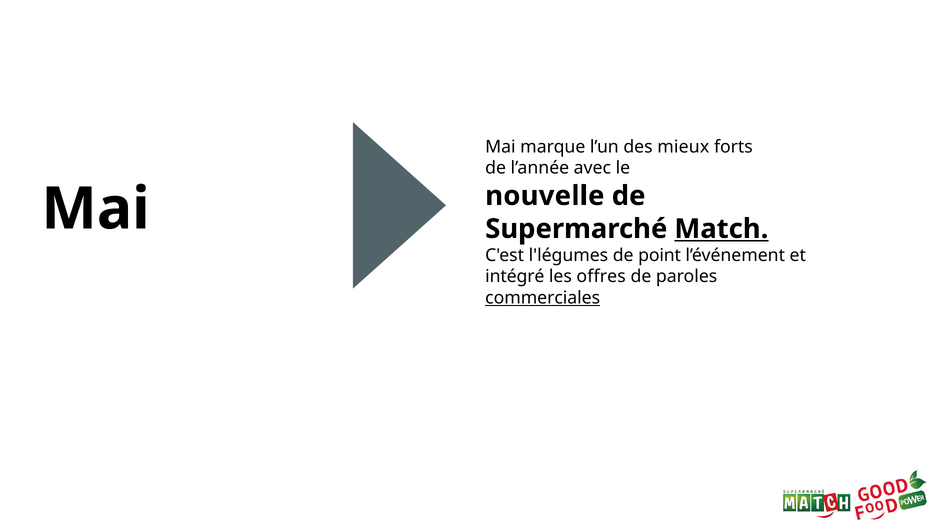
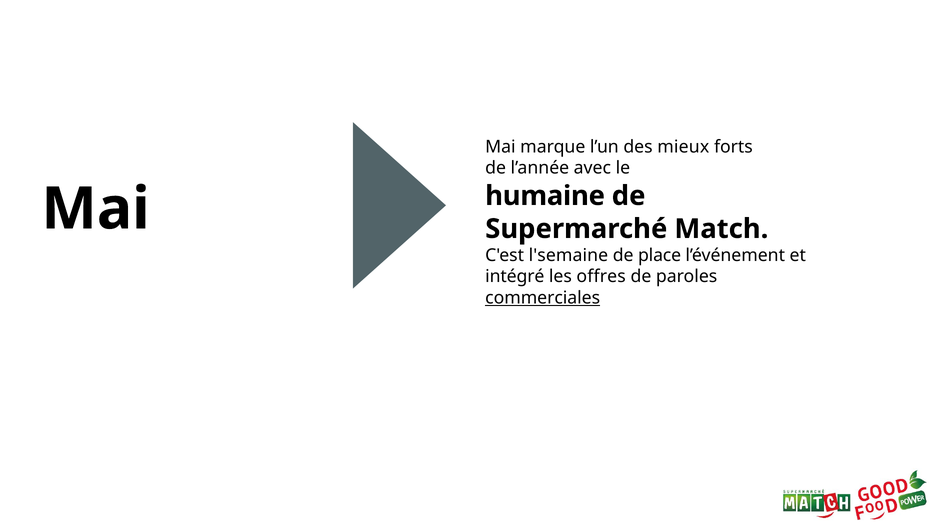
nouvelle: nouvelle -> humaine (545, 196)
Match underline: present -> none (721, 229)
l'légumes: l'légumes -> l'semaine (568, 255)
point: point -> place (660, 255)
